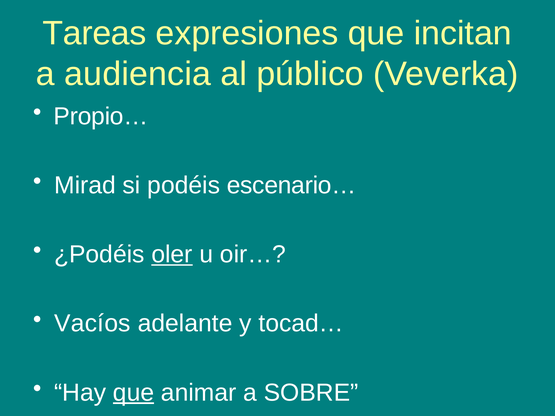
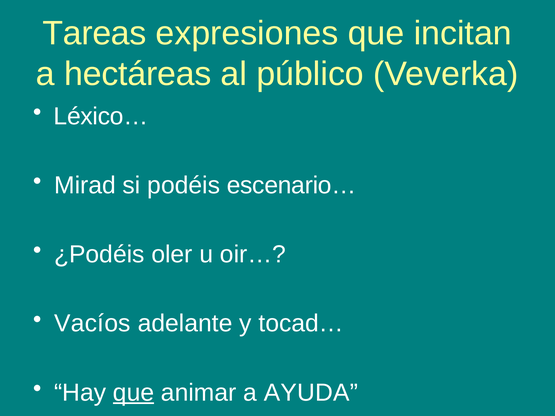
audiencia: audiencia -> hectáreas (138, 74)
Propio…: Propio… -> Léxico… (101, 116)
oler underline: present -> none (172, 255)
SOBRE: SOBRE -> AYUDA (311, 393)
